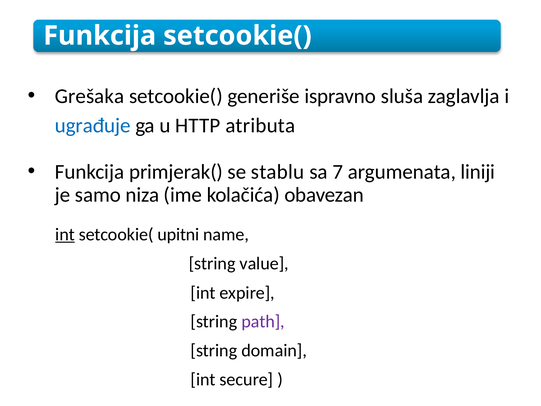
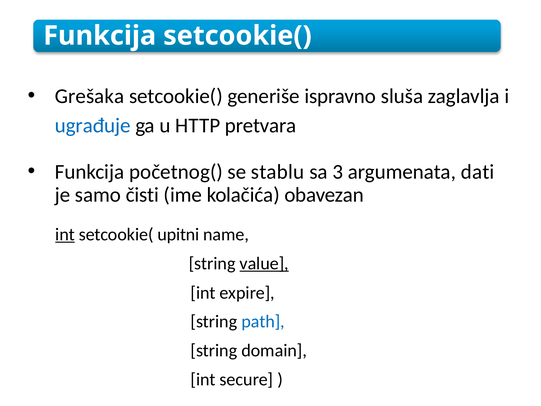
atributa: atributa -> pretvara (261, 126)
primjerak(: primjerak( -> početnog( (176, 172)
7: 7 -> 3 (338, 172)
liniji: liniji -> dati (478, 172)
niza: niza -> čisti (142, 195)
value underline: none -> present (264, 263)
path colour: purple -> blue (263, 321)
